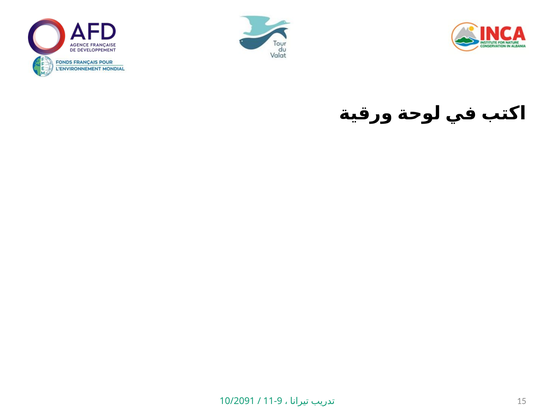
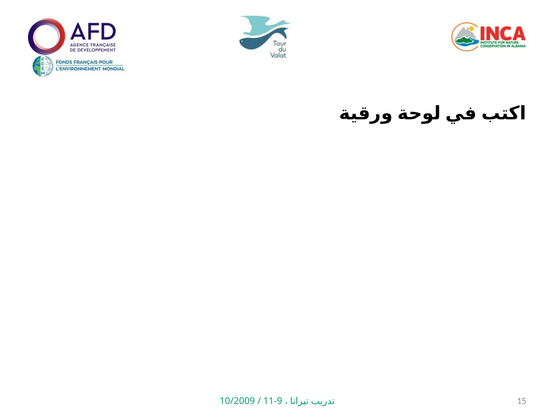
10/2091: 10/2091 -> 10/2009 (237, 401)
